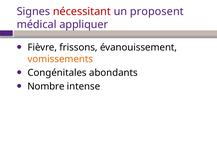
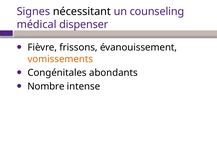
nécessitant colour: red -> black (82, 11)
proposent: proposent -> counseling (157, 11)
appliquer: appliquer -> dispenser (84, 24)
